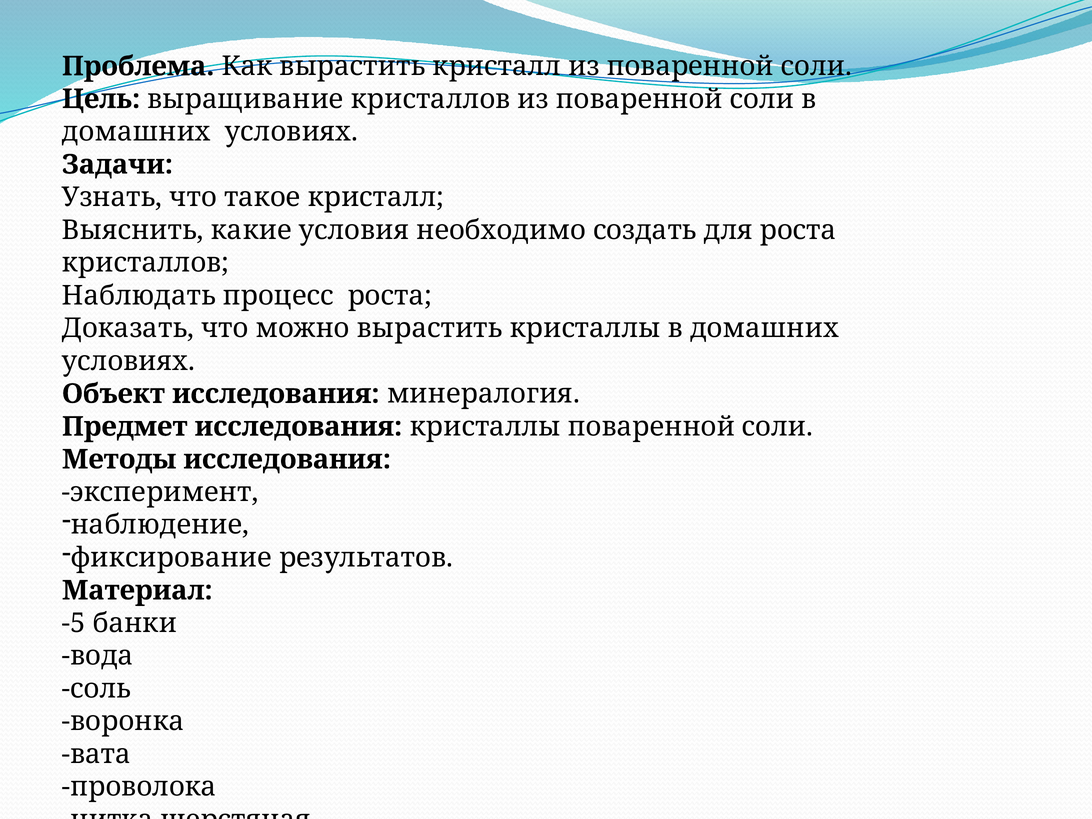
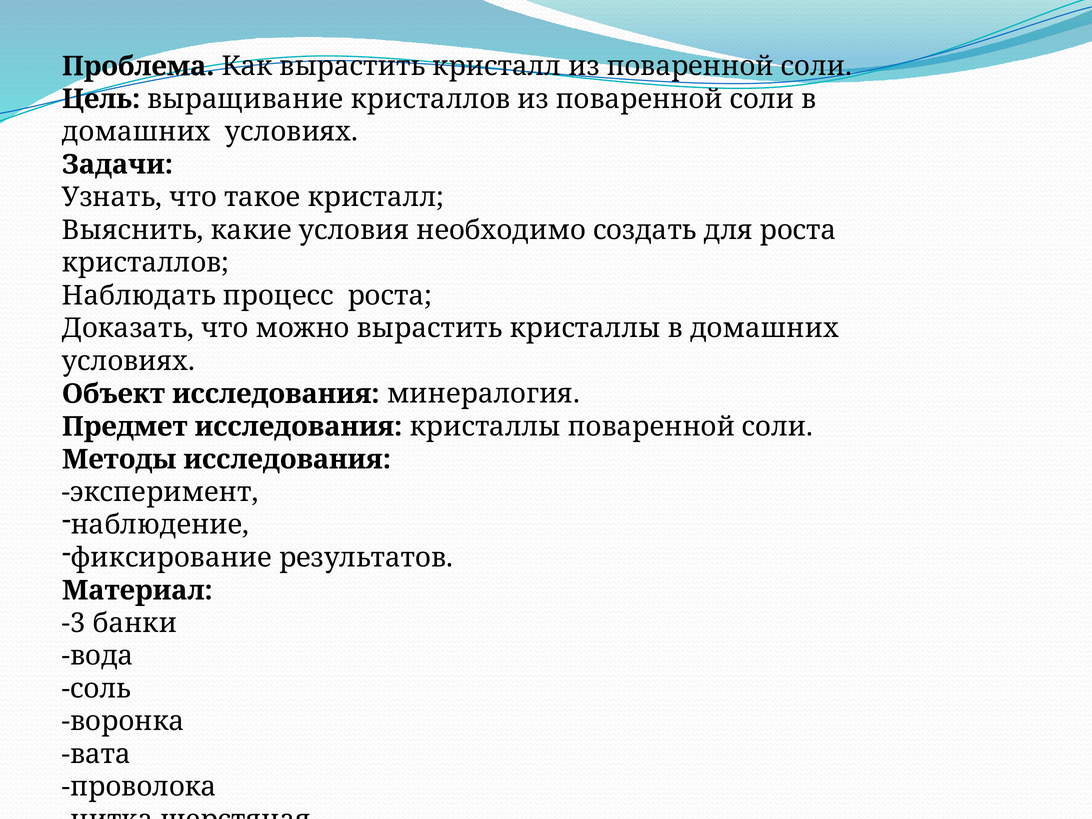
-5: -5 -> -3 (74, 623)
